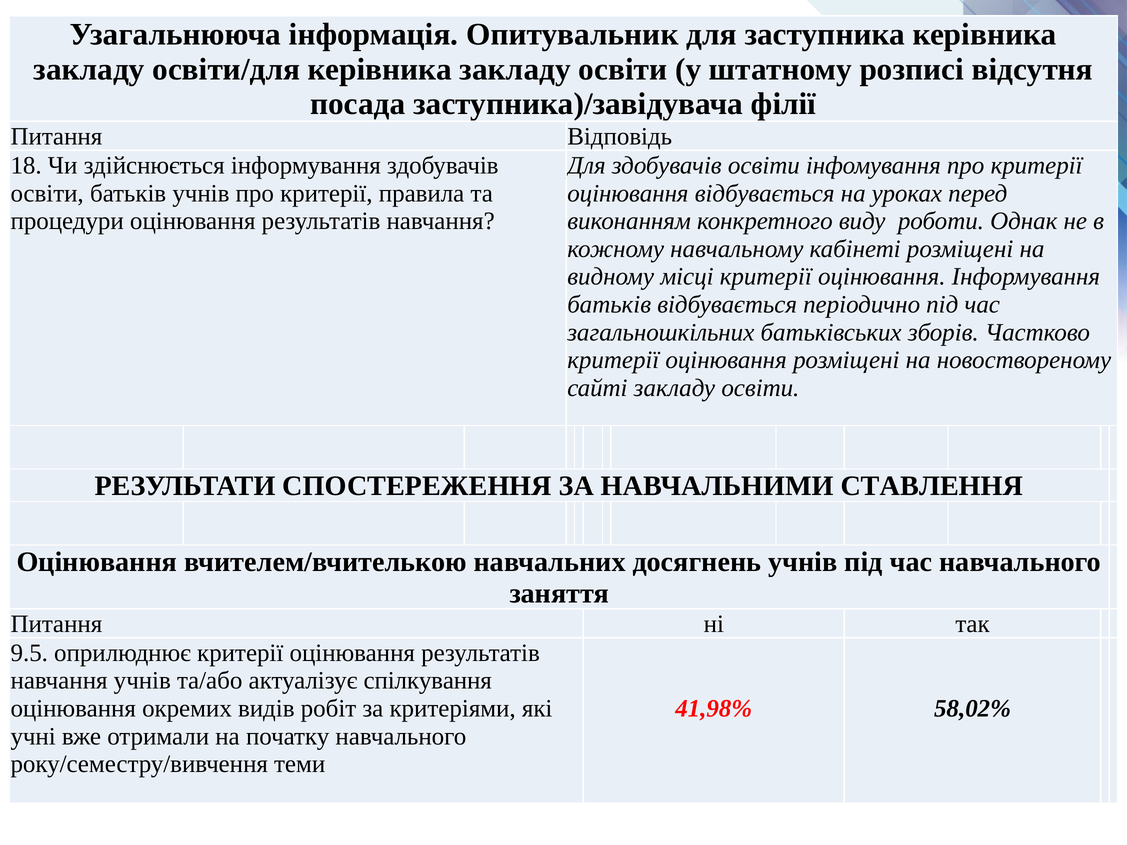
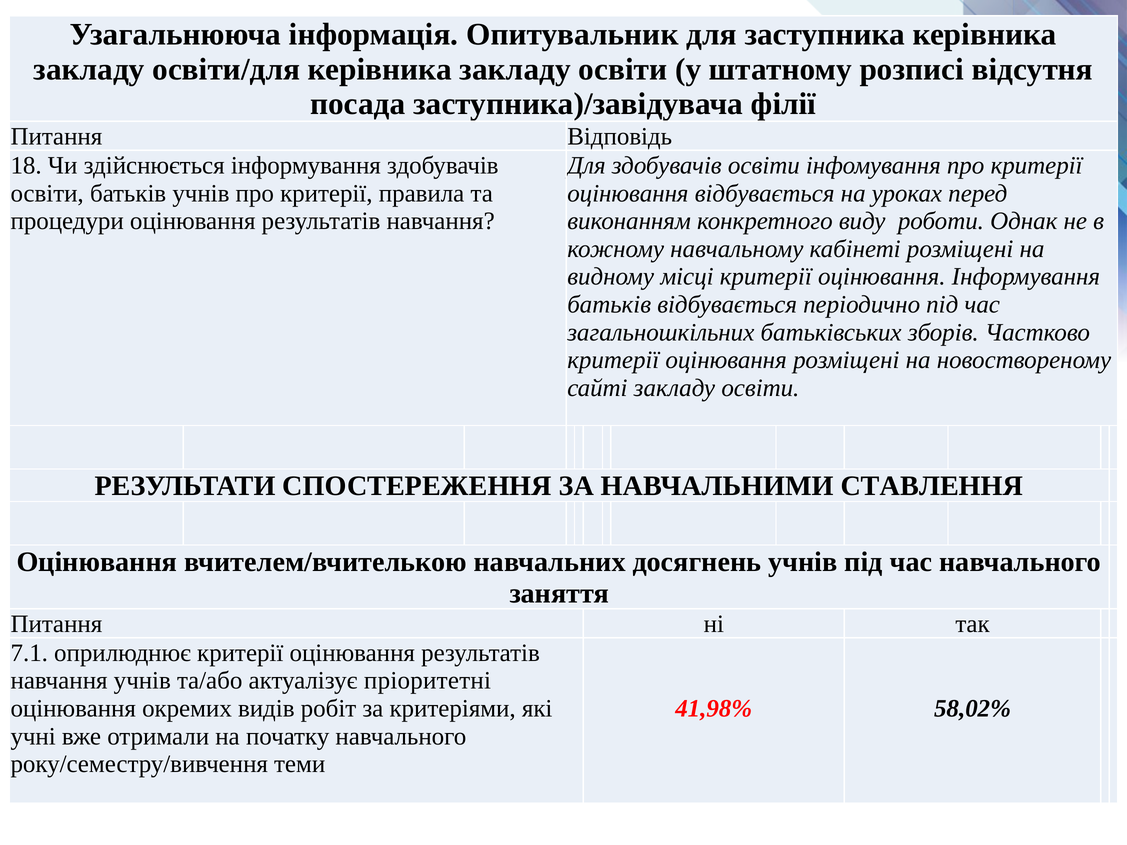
9.5: 9.5 -> 7.1 (29, 653)
спілкування: спілкування -> пріоритетні (427, 681)
